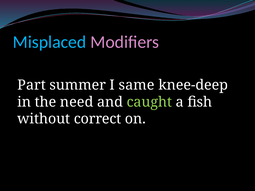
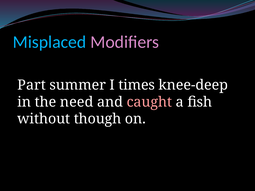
same: same -> times (137, 85)
caught colour: light green -> pink (149, 102)
correct: correct -> though (98, 119)
